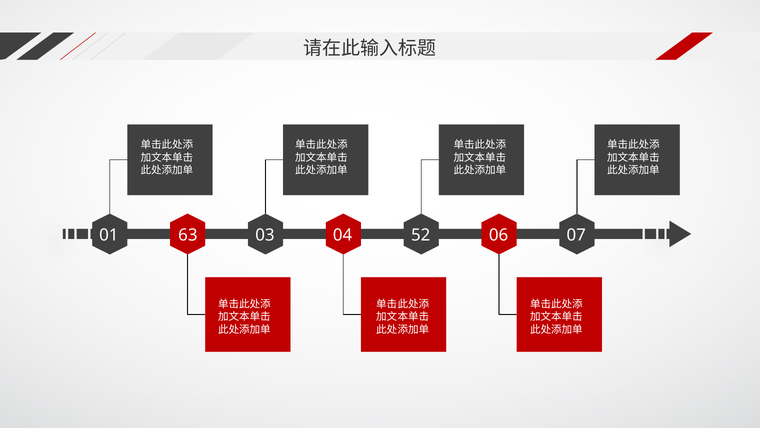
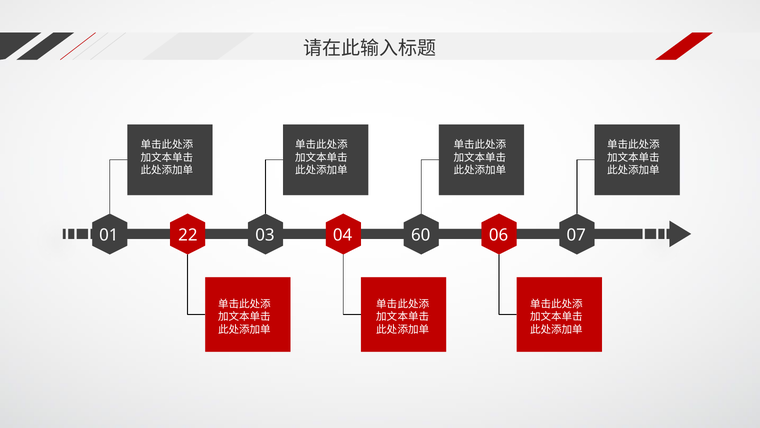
63: 63 -> 22 (188, 235)
52: 52 -> 60 (421, 235)
